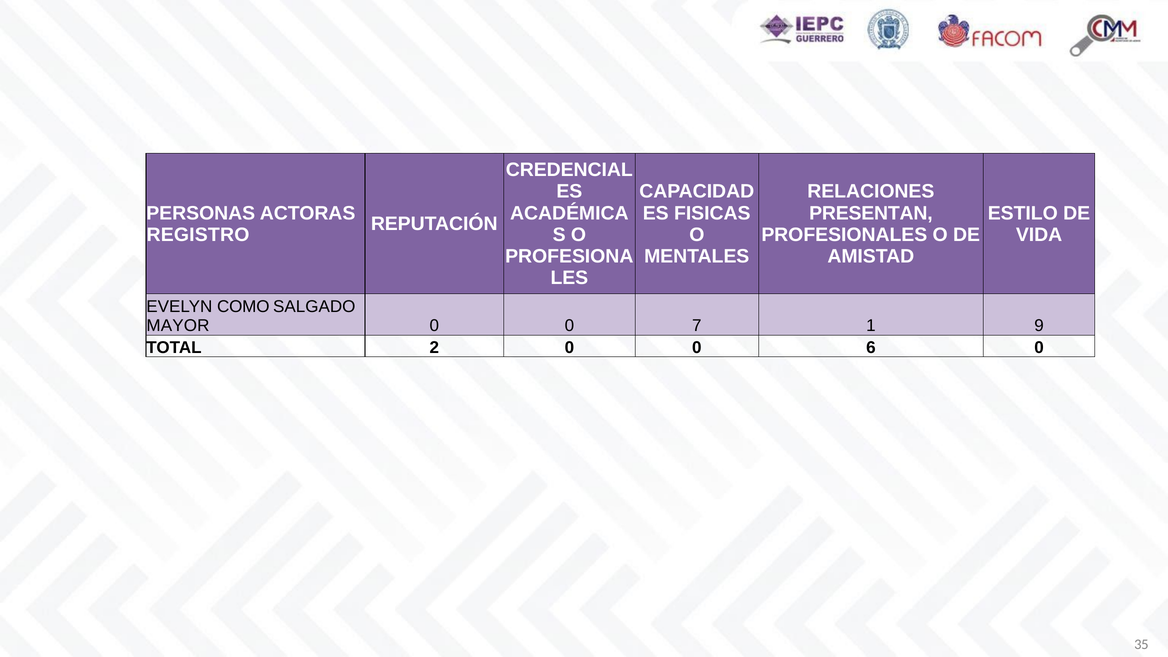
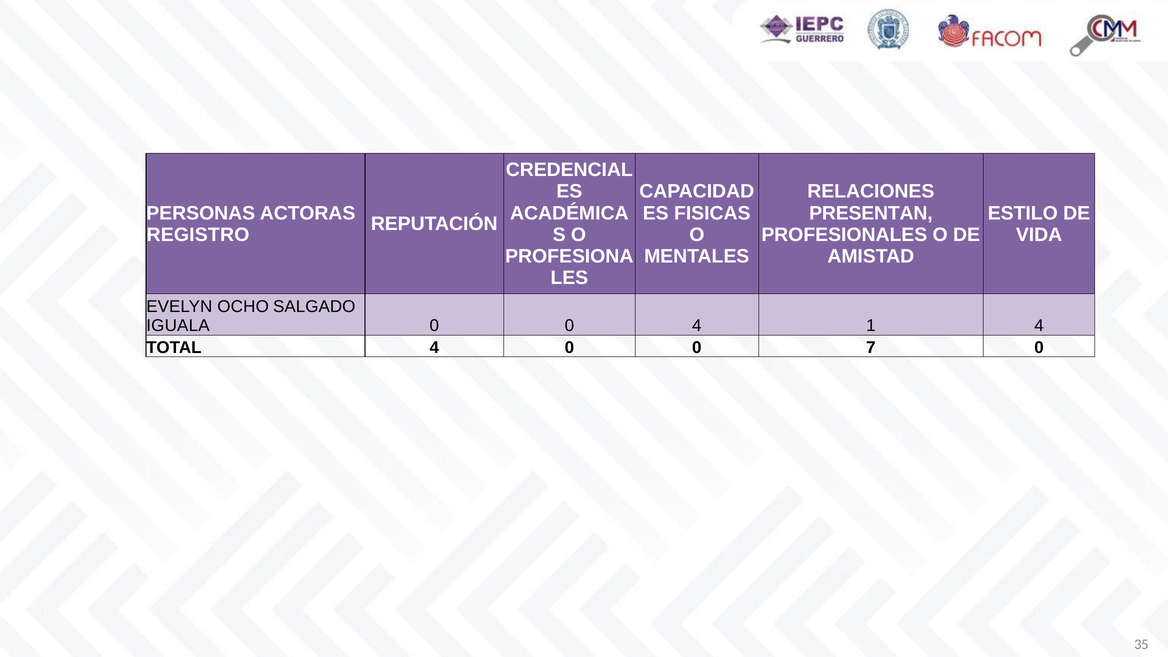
COMO: COMO -> OCHO (243, 307)
MAYOR: MAYOR -> IGUALA (178, 326)
0 7: 7 -> 4 (697, 326)
1 9: 9 -> 4 (1039, 326)
TOTAL 2: 2 -> 4 (434, 348)
6: 6 -> 7 (871, 348)
